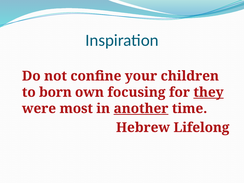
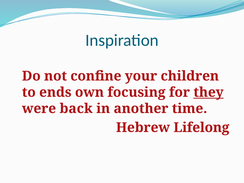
born: born -> ends (55, 92)
most: most -> back (76, 109)
another underline: present -> none (141, 109)
